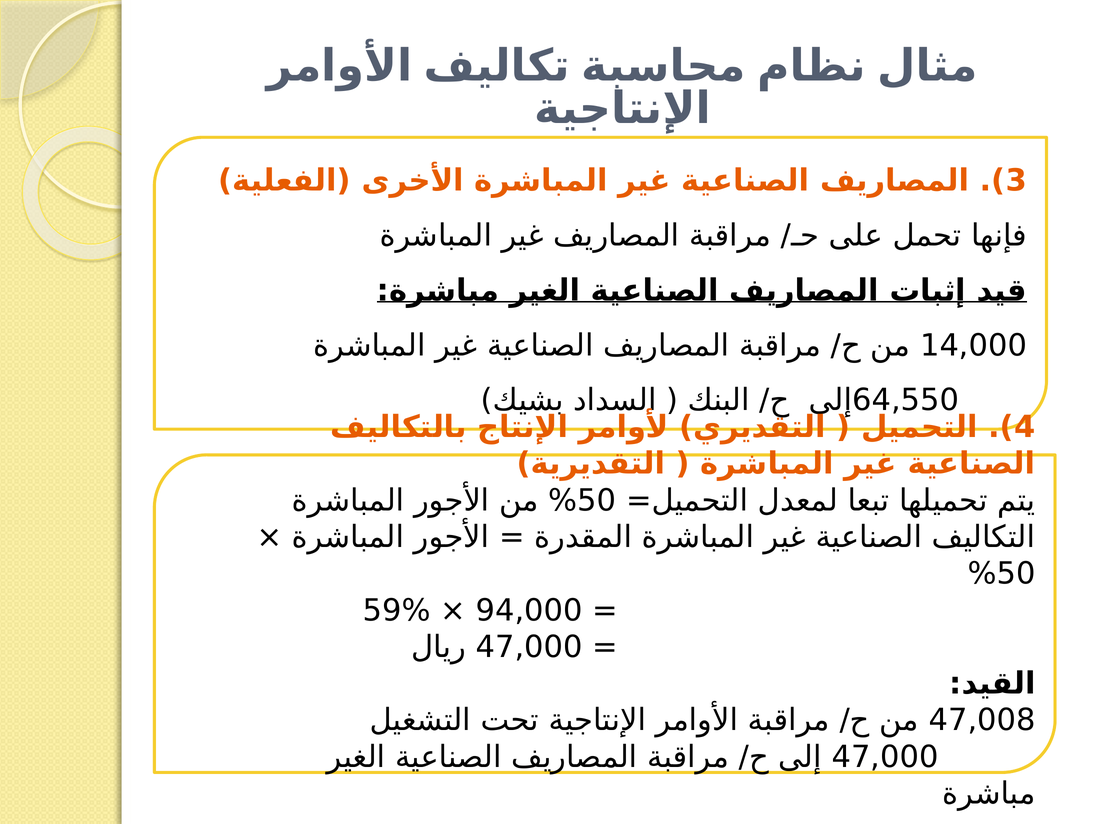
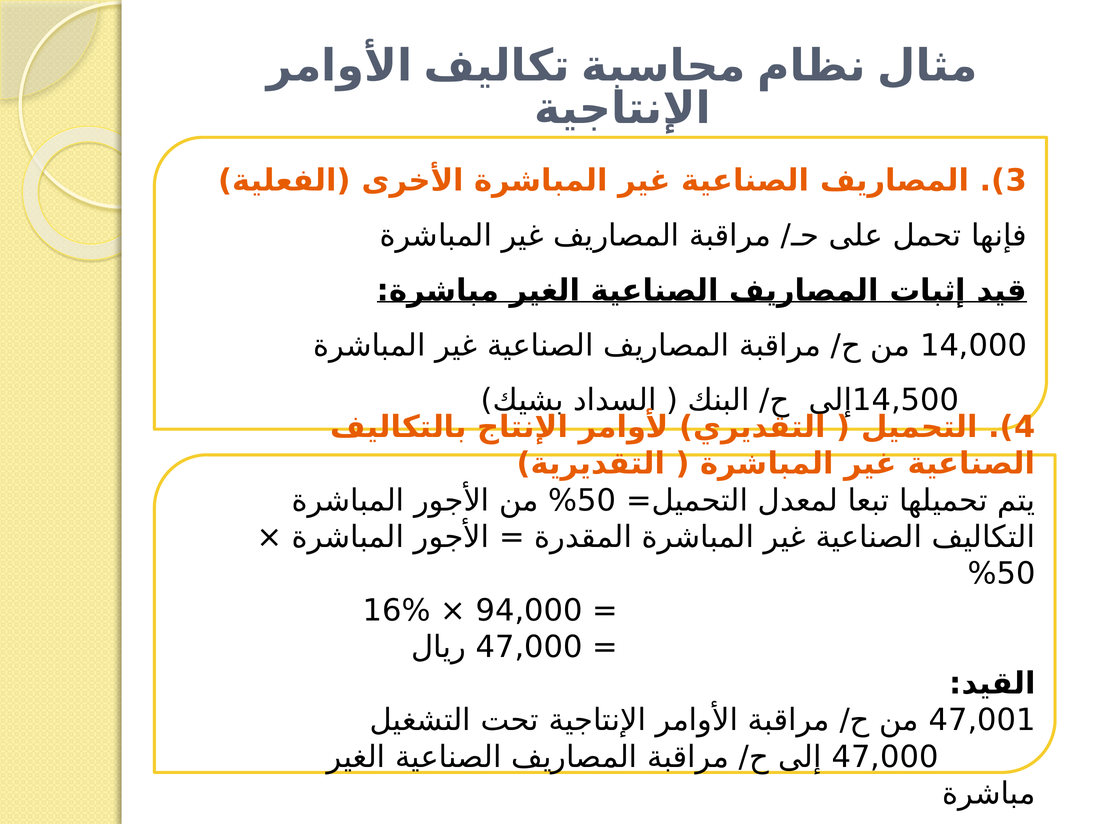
64,550: 64,550 -> 14,500 (906, 400)
59%: 59% -> 16% (397, 610)
47,008: 47,008 -> 47,001 (982, 720)
